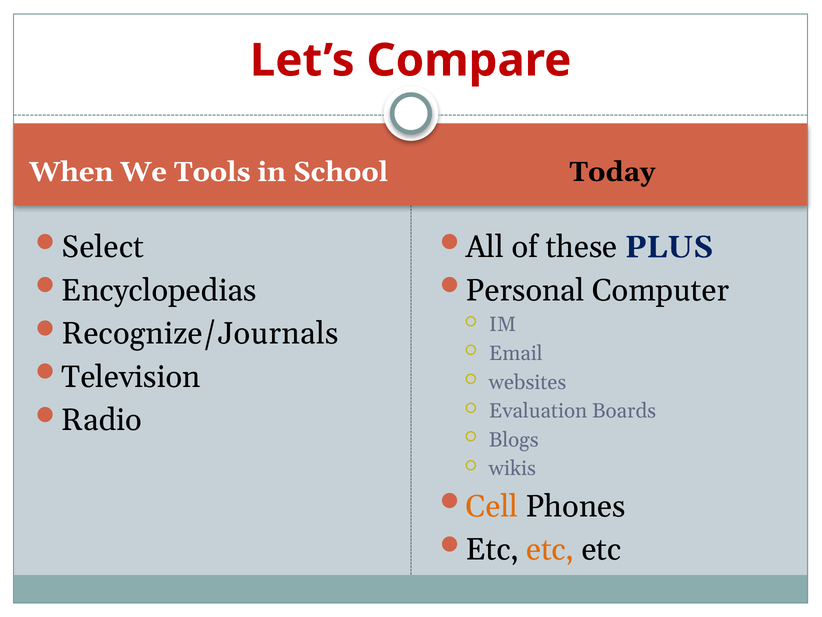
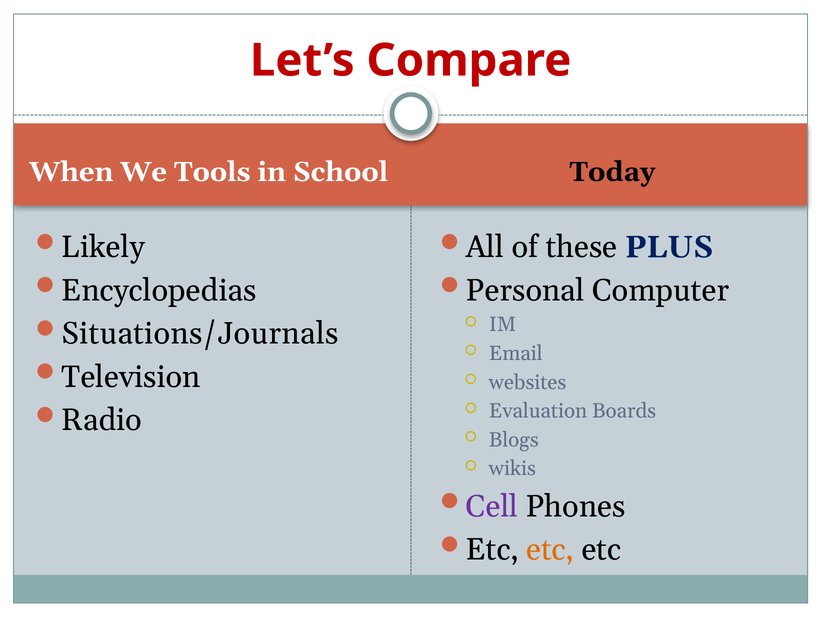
Select: Select -> Likely (103, 247)
Recognize/Journals: Recognize/Journals -> Situations/Journals (200, 333)
Cell colour: orange -> purple (492, 506)
